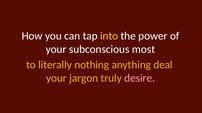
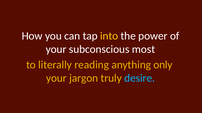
nothing: nothing -> reading (92, 65)
deal: deal -> only (163, 65)
desire colour: pink -> light blue (140, 79)
